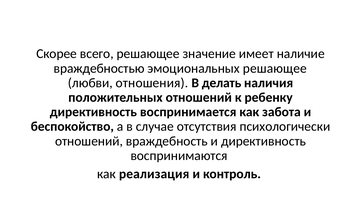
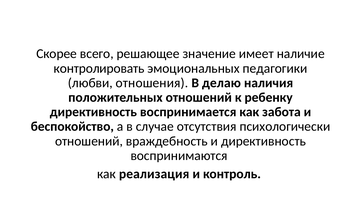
враждебностью: враждебностью -> контролировать (99, 68)
эмоциональных решающее: решающее -> педагогики (275, 68)
делать: делать -> делаю (221, 83)
